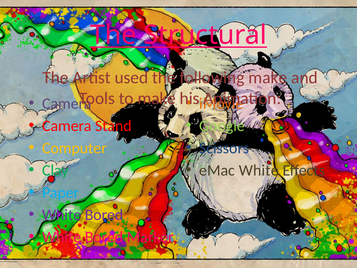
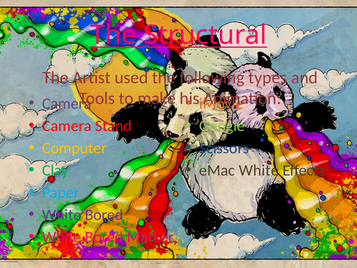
following make: make -> types (268, 78)
